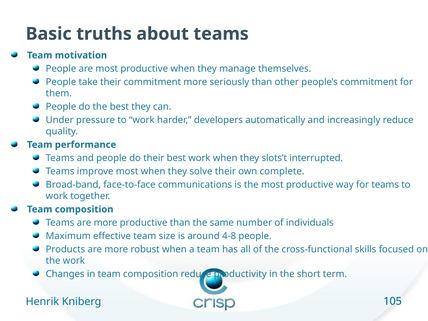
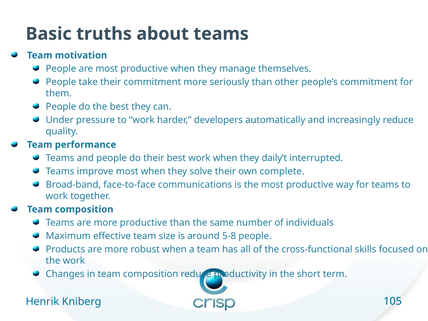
slots’t: slots’t -> daily’t (274, 158)
4-8: 4-8 -> 5-8 (229, 236)
